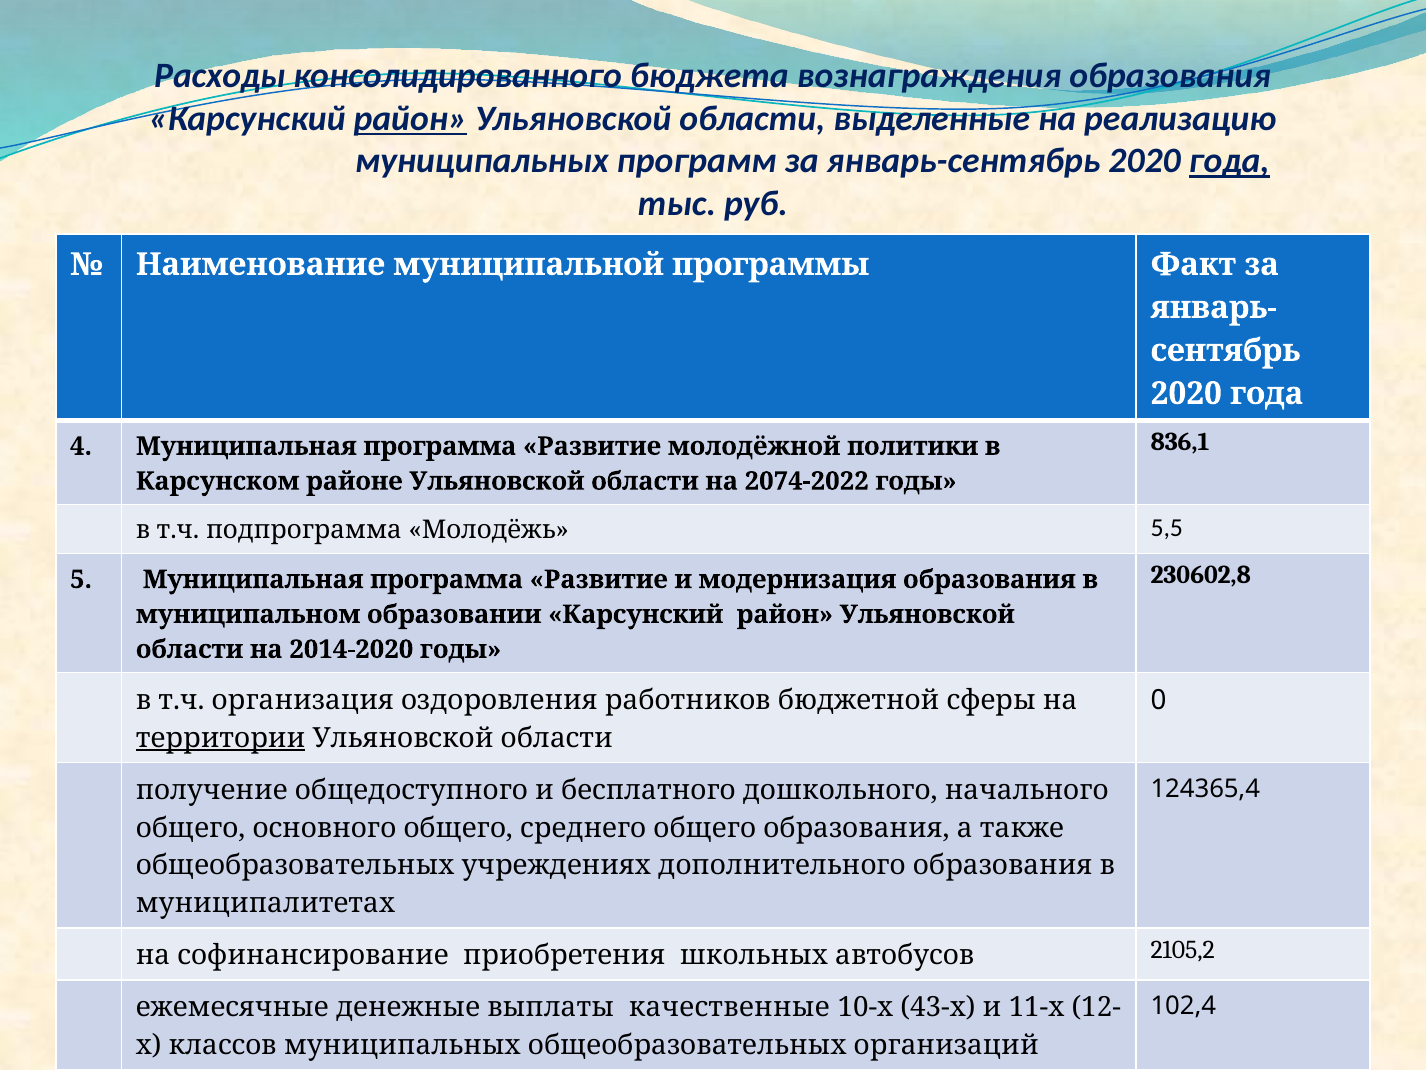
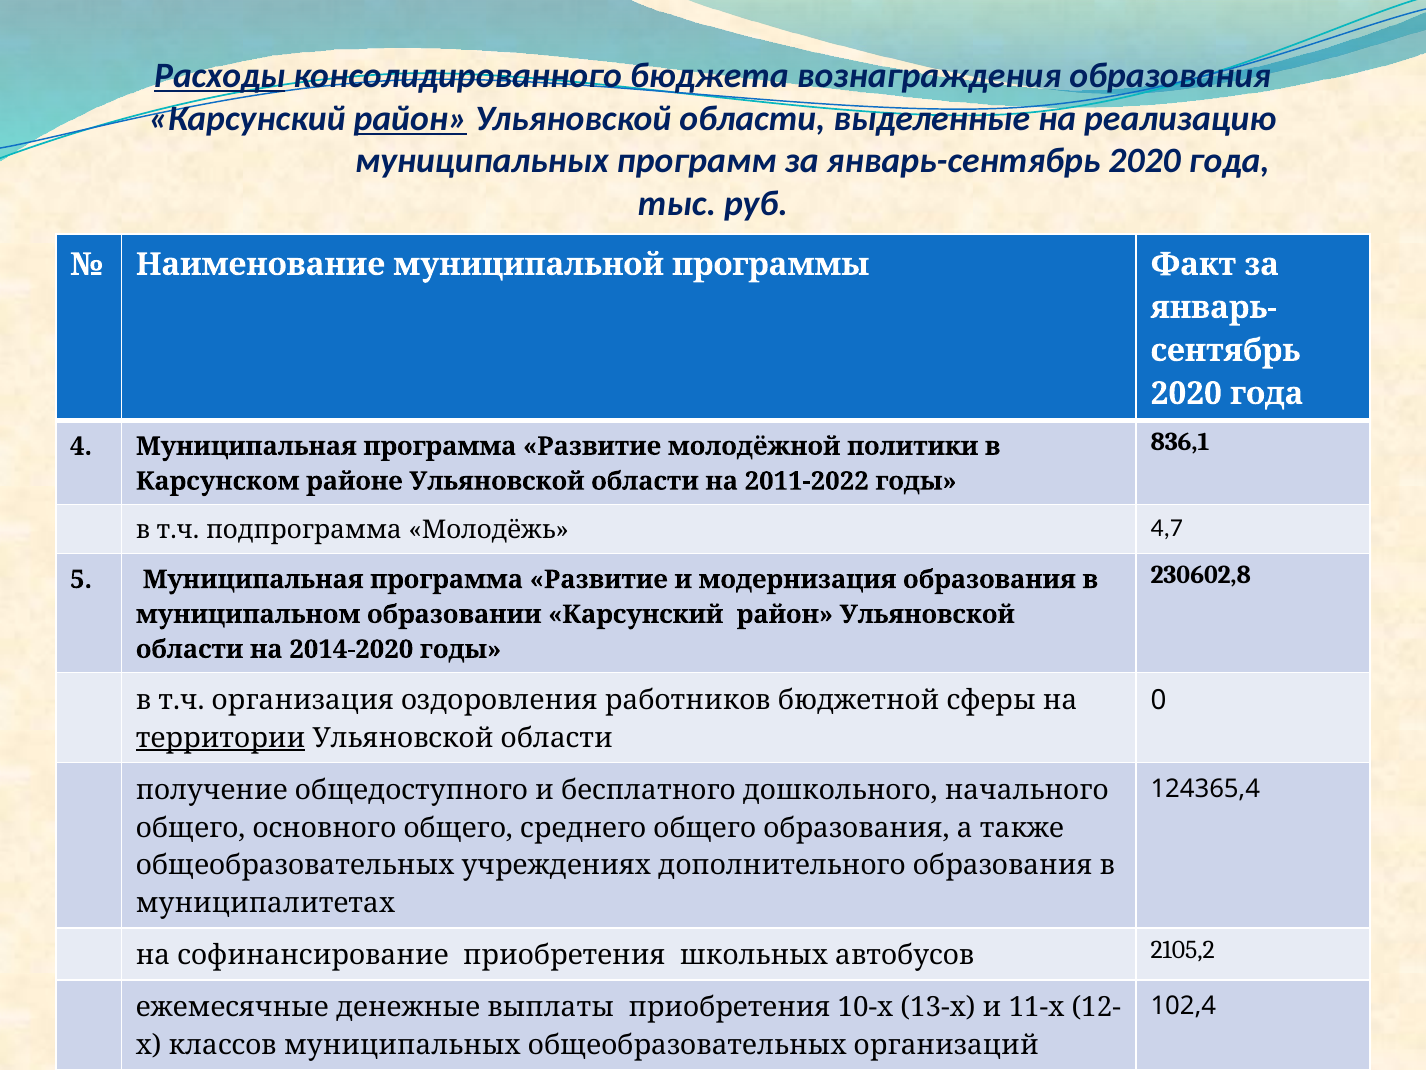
Расходы underline: none -> present (220, 75)
года underline: present -> none (1229, 161)
2074-2022: 2074-2022 -> 2011-2022 (807, 481)
5,5: 5,5 -> 4,7 (1167, 527)
выплаты качественные: качественные -> приобретения (729, 1007)
43-х: 43-х -> 13-х (938, 1007)
